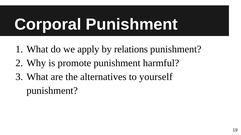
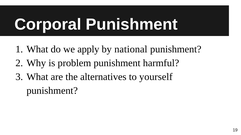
relations: relations -> national (131, 49)
promote: promote -> problem (74, 63)
